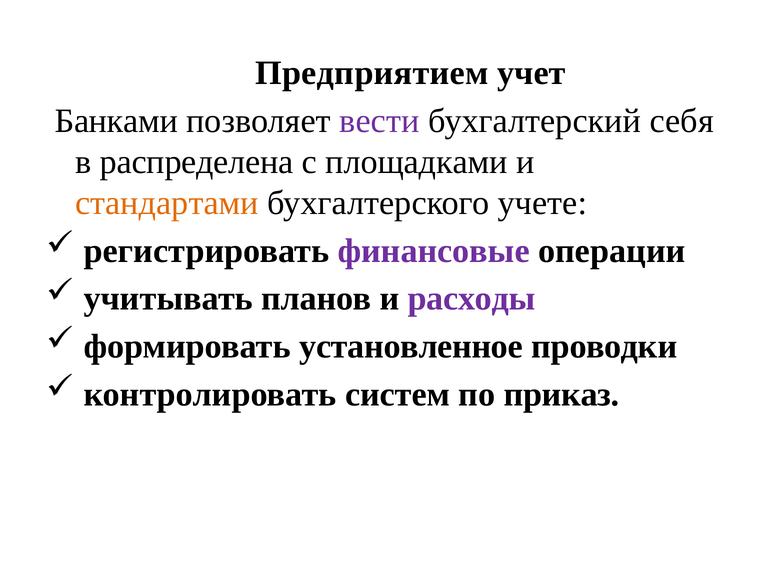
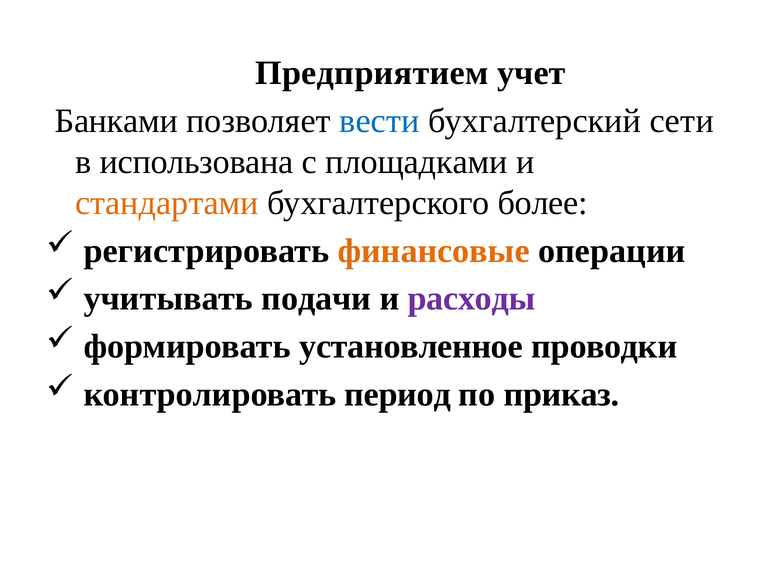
вести colour: purple -> blue (379, 121)
себя: себя -> сети (682, 121)
распределена: распределена -> использована (197, 162)
учете: учете -> более (543, 203)
финансовые colour: purple -> orange (434, 251)
планов: планов -> подачи (316, 299)
систем: систем -> период (398, 395)
